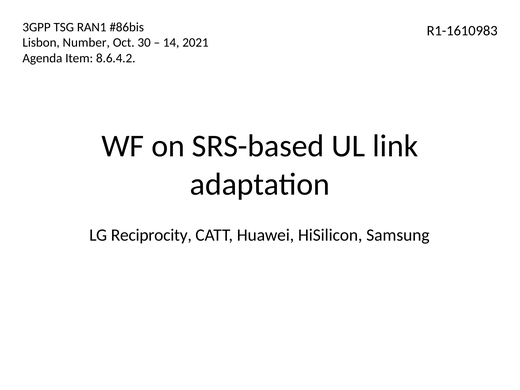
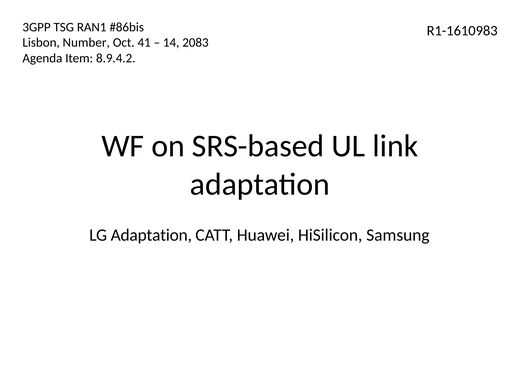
30: 30 -> 41 (144, 43)
2021: 2021 -> 2083 (195, 43)
8.6.4.2: 8.6.4.2 -> 8.9.4.2 (116, 58)
LG Reciprocity: Reciprocity -> Adaptation (151, 235)
